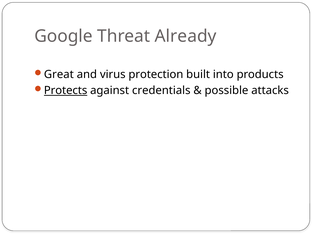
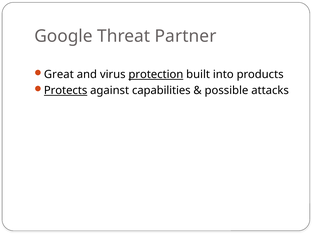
Already: Already -> Partner (186, 36)
protection underline: none -> present (156, 75)
credentials: credentials -> capabilities (161, 91)
